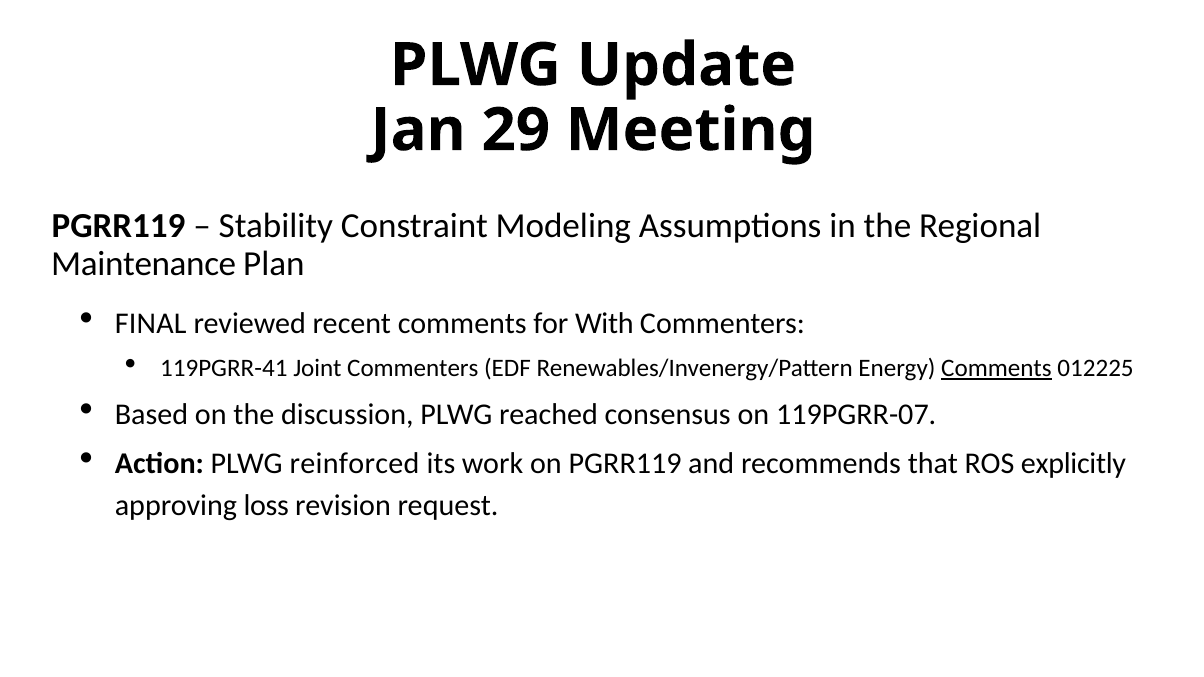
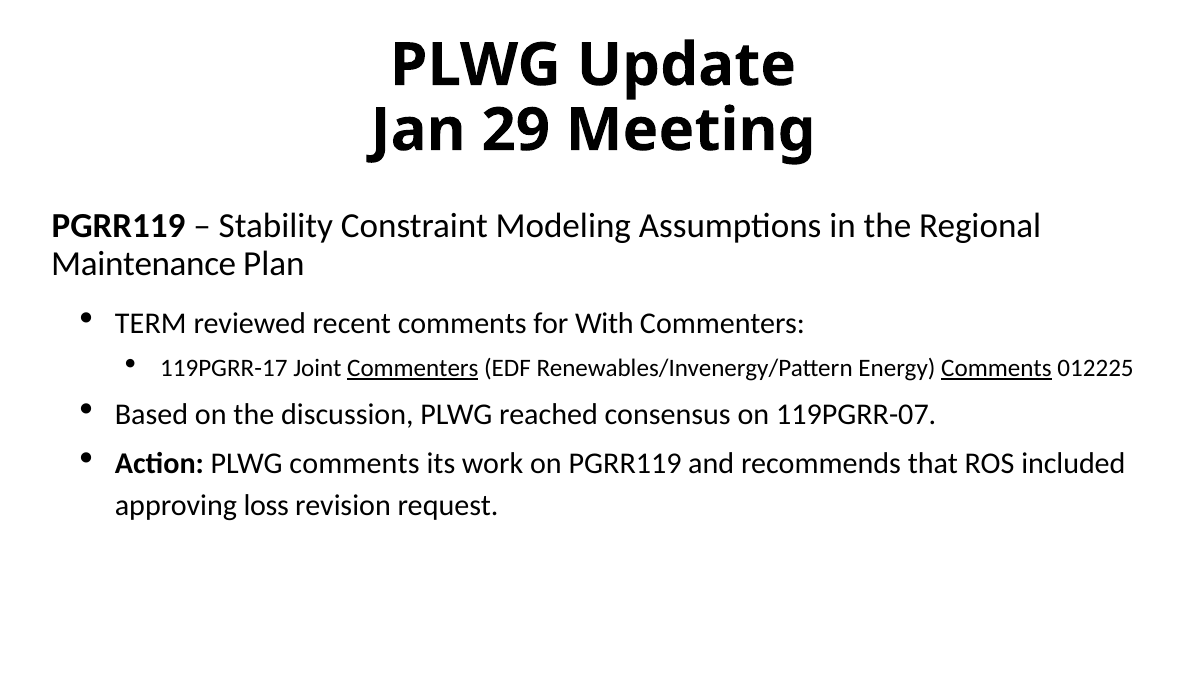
FINAL: FINAL -> TERM (151, 324)
119PGRR-41: 119PGRR-41 -> 119PGRR-17 (224, 368)
Commenters underline: none -> present (413, 368)
PLWG reinforced: reinforced -> comments (355, 464)
explicitly: explicitly -> included (1073, 464)
